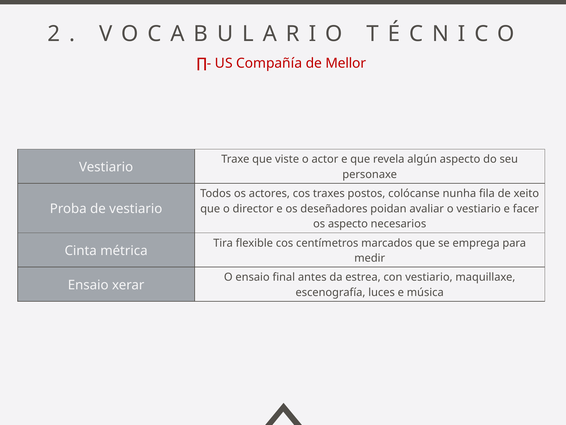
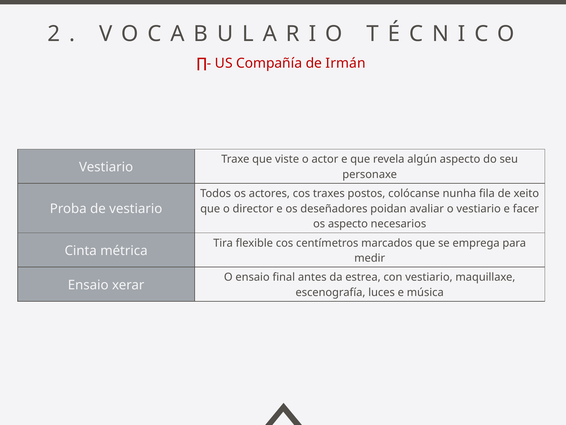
Mellor: Mellor -> Irmán (346, 63)
